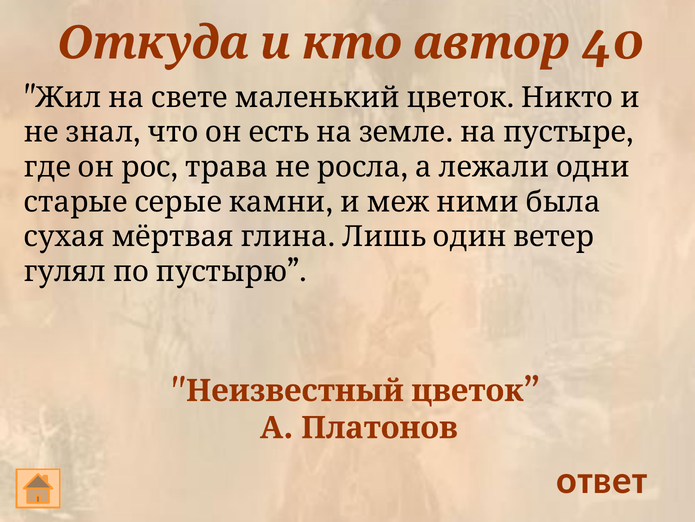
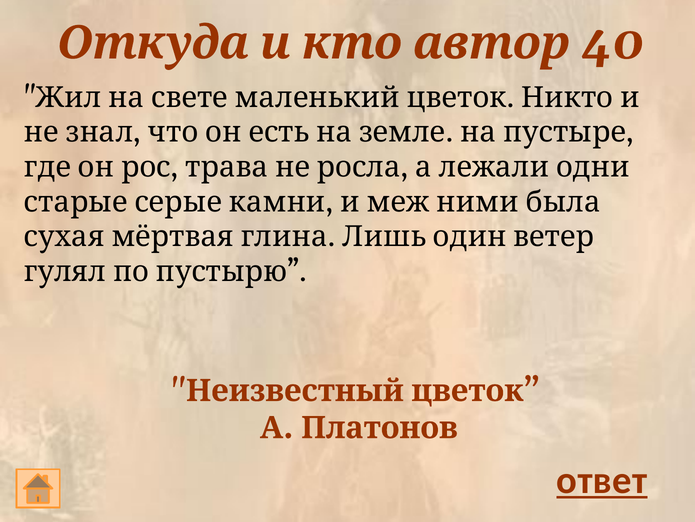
ответ underline: none -> present (602, 480)
